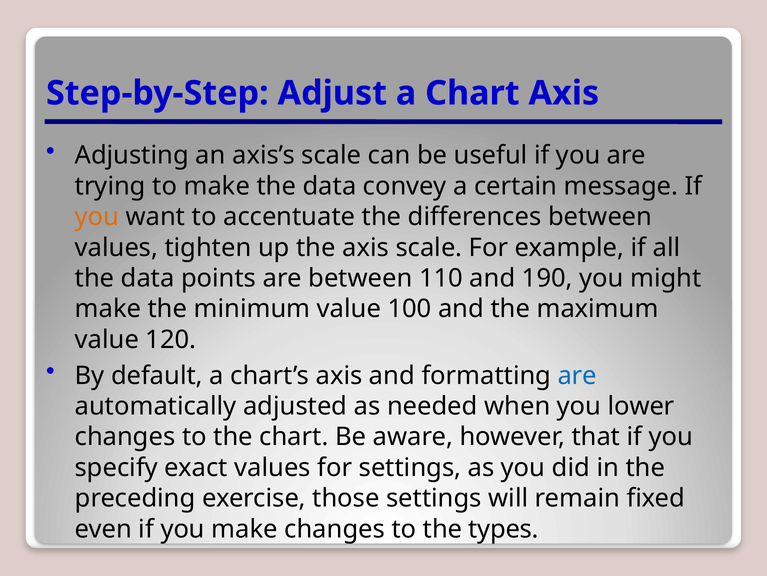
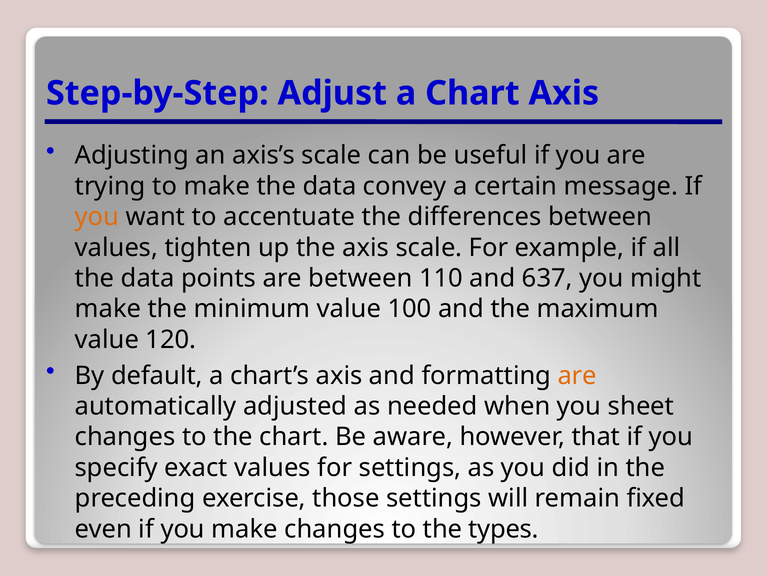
190: 190 -> 637 (547, 278)
are colour: blue -> orange (577, 375)
lower: lower -> sheet (641, 406)
